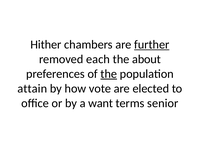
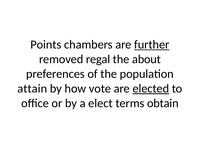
Hither: Hither -> Points (46, 45)
each: each -> regal (98, 59)
the underline: present -> none (109, 74)
elected underline: none -> present (151, 89)
want: want -> elect (101, 103)
senior: senior -> obtain (163, 103)
